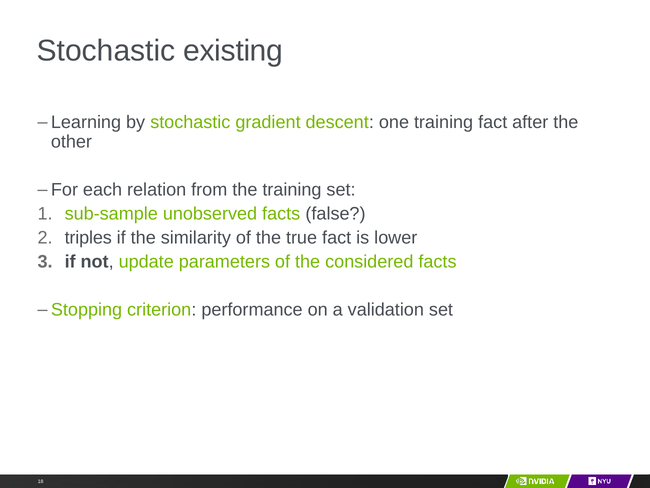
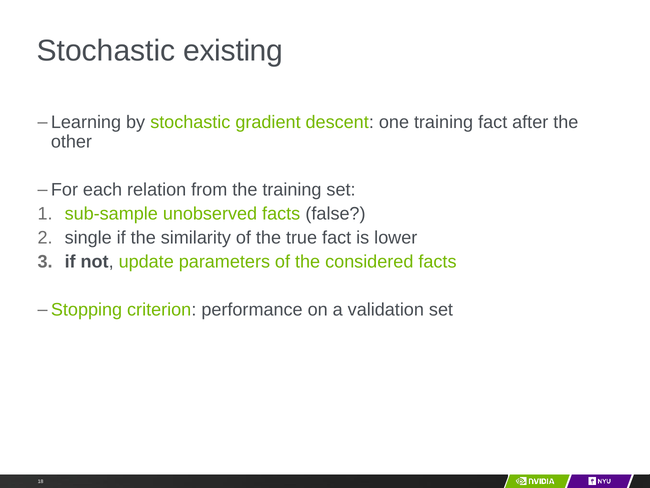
triples: triples -> single (88, 238)
